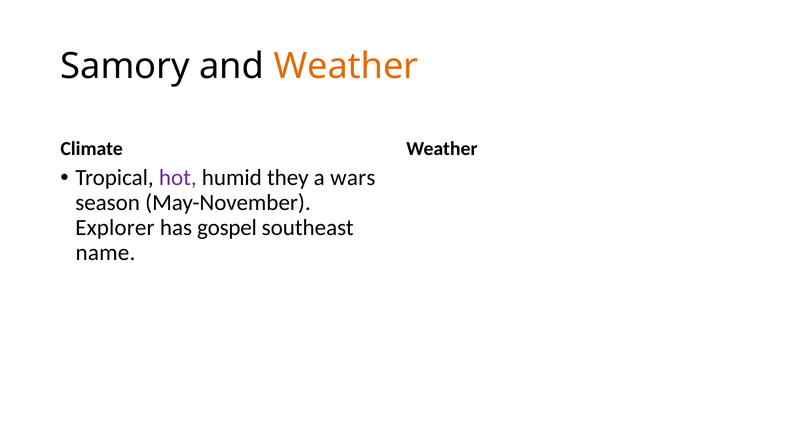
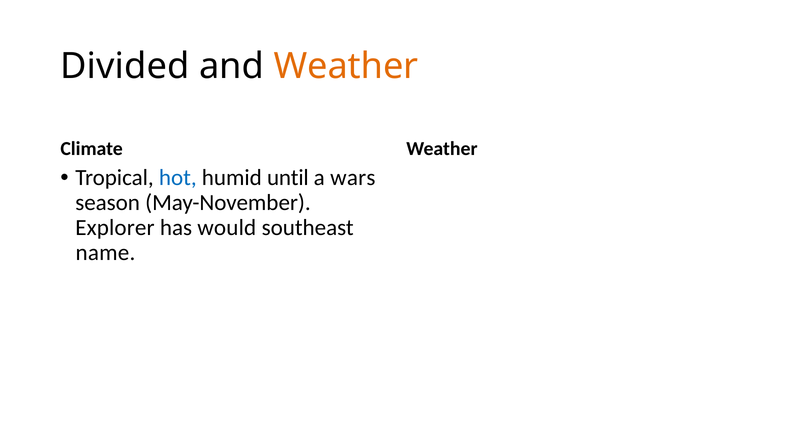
Samory: Samory -> Divided (125, 66)
hot colour: purple -> blue (178, 178)
they: they -> until (288, 178)
gospel: gospel -> would (227, 228)
